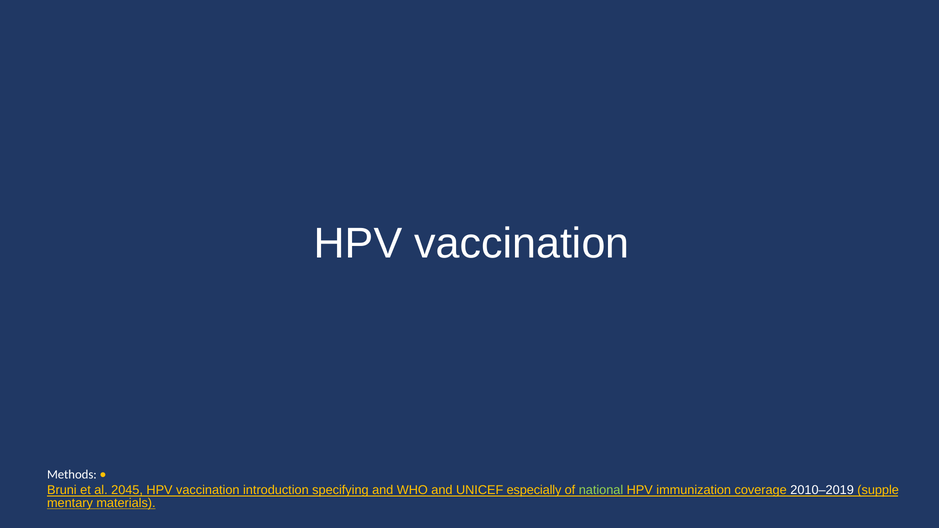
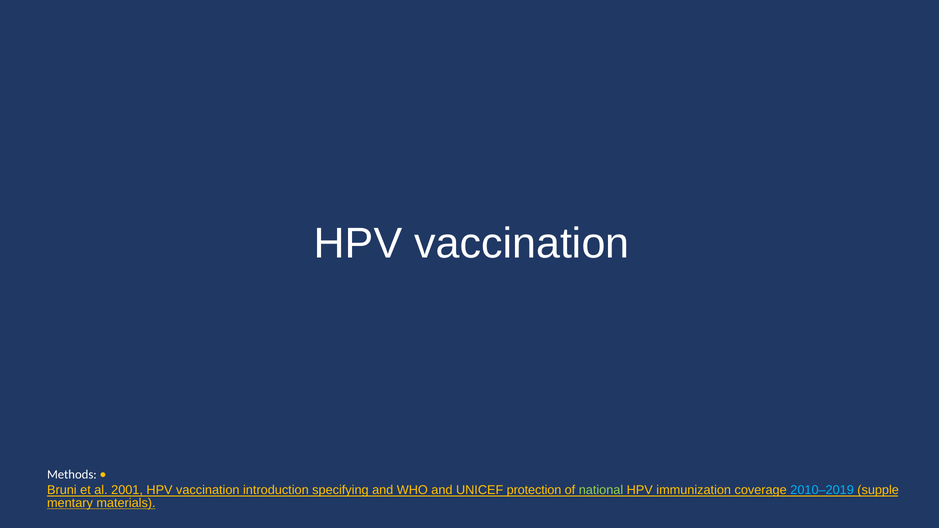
2045: 2045 -> 2001 (127, 490)
especially: especially -> protection (534, 490)
2010–2019 colour: white -> light blue (822, 490)
